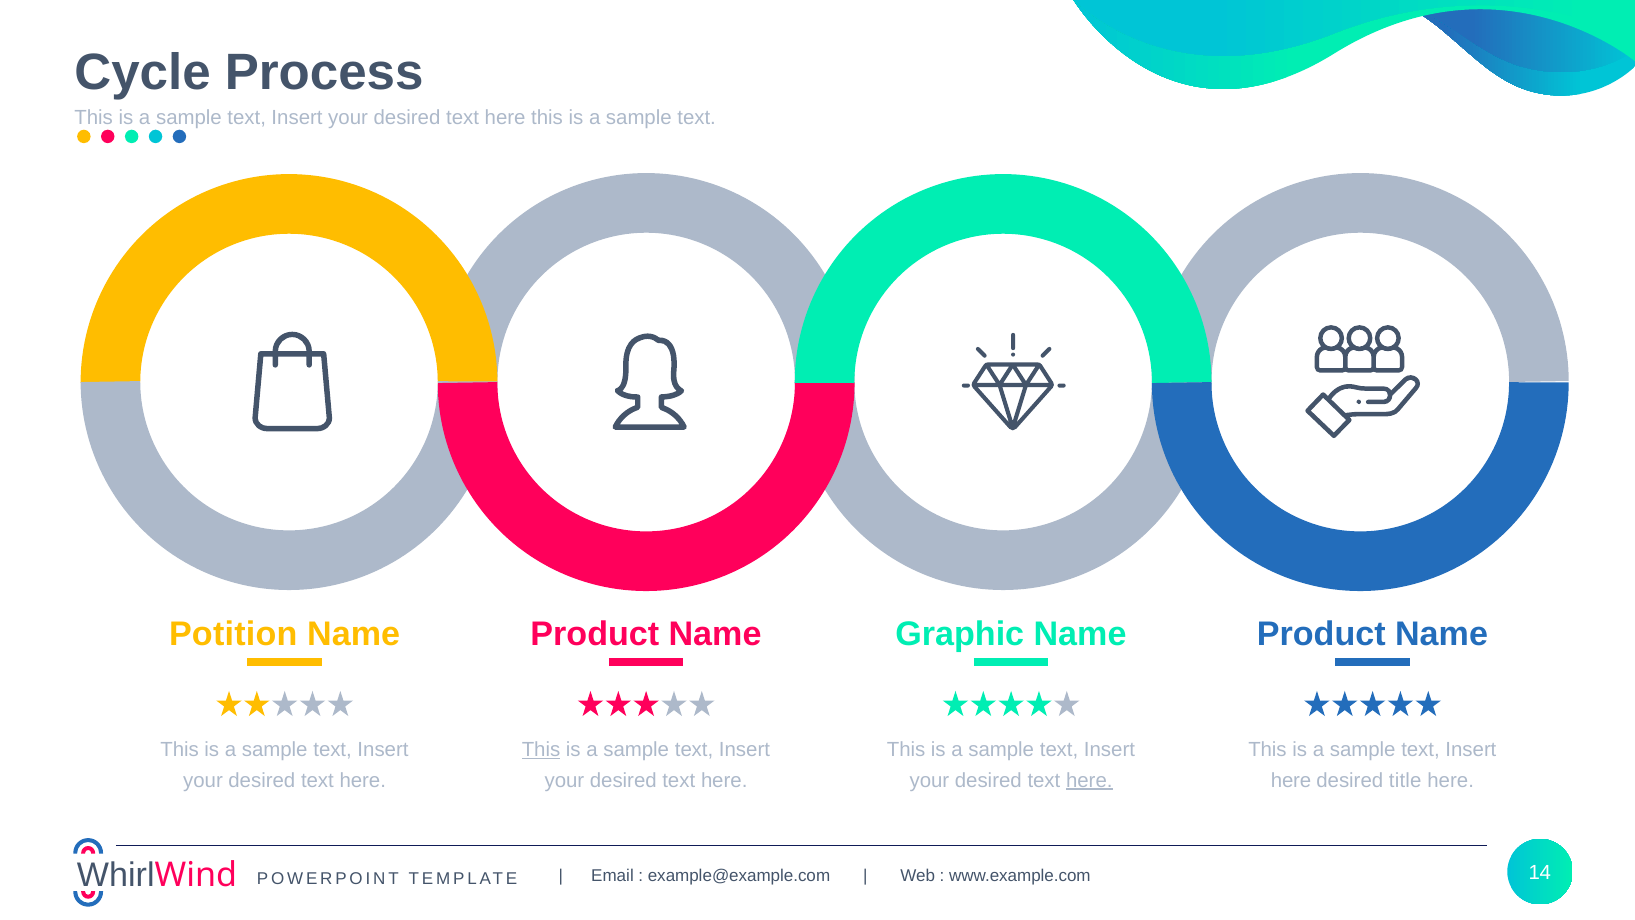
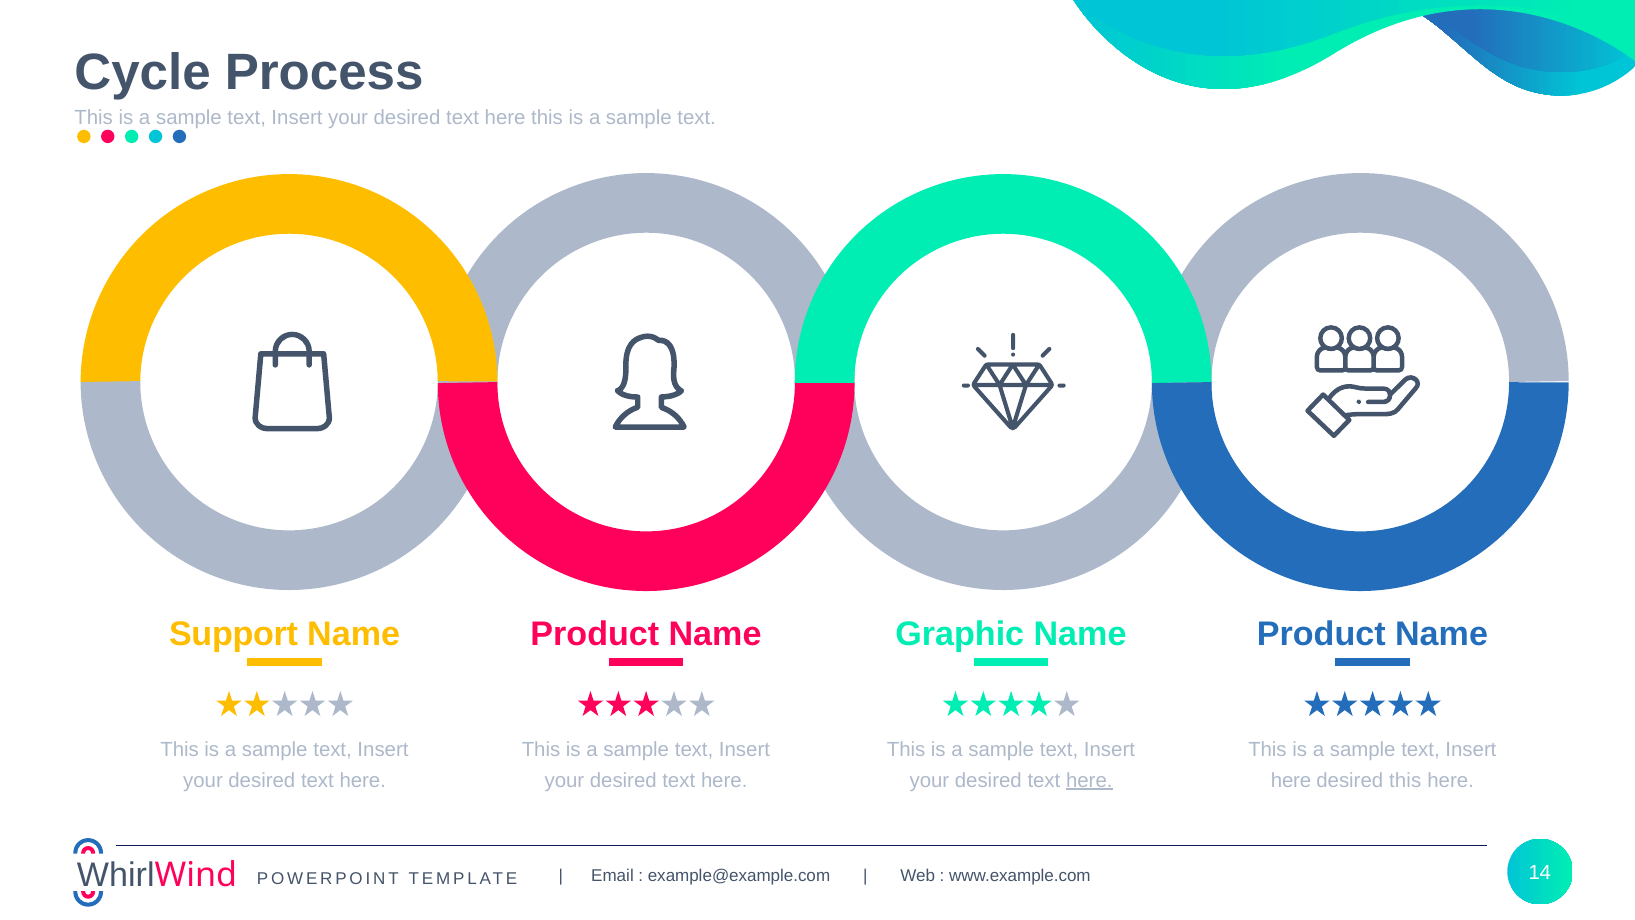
Potition: Potition -> Support (234, 634)
This underline: present -> none (541, 749)
desired title: title -> this (1405, 780)
